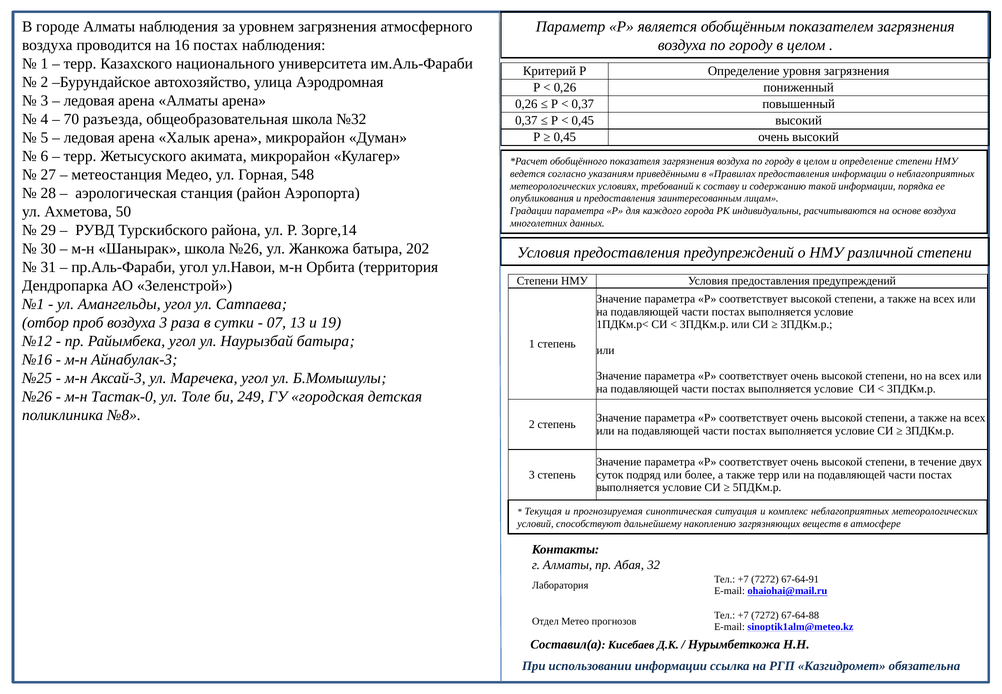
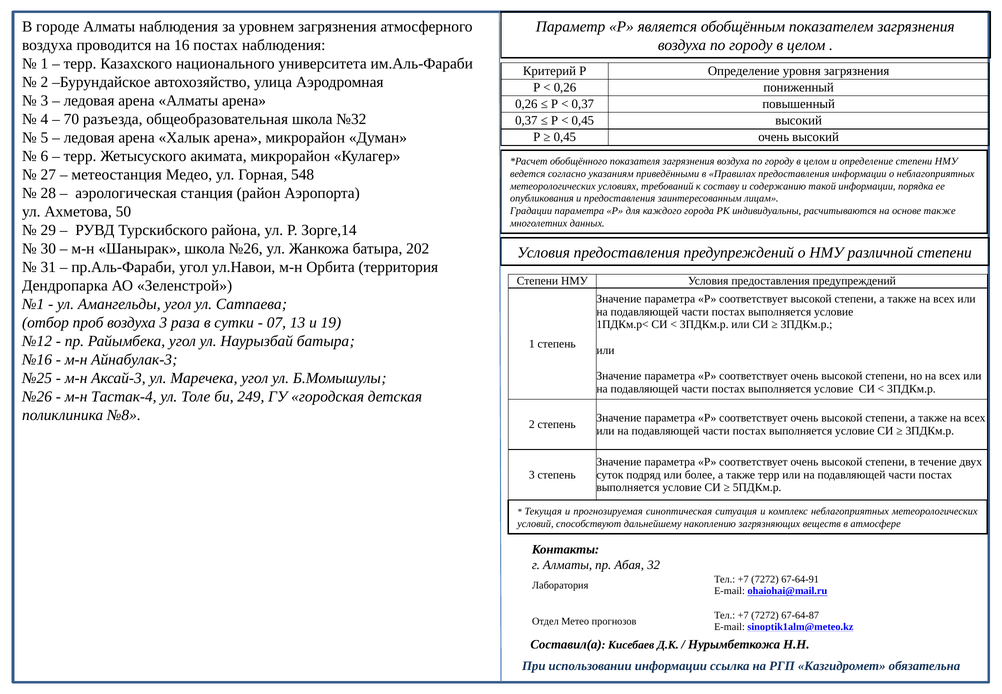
основе воздуха: воздуха -> также (940, 211)
Тастак-0: Тастак-0 -> Тастак-4 (124, 397)
67-64-88: 67-64-88 -> 67-64-87 (800, 615)
